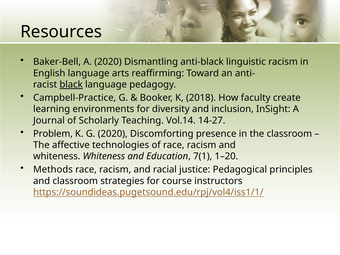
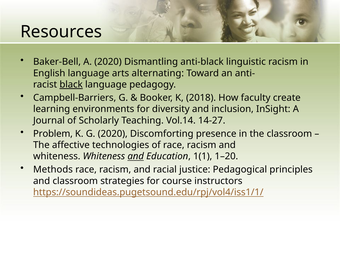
reaffirming: reaffirming -> alternating (158, 73)
Campbell-Practice: Campbell-Practice -> Campbell-Barriers (75, 98)
and underline: none -> present (136, 156)
7(1: 7(1 -> 1(1 (203, 156)
